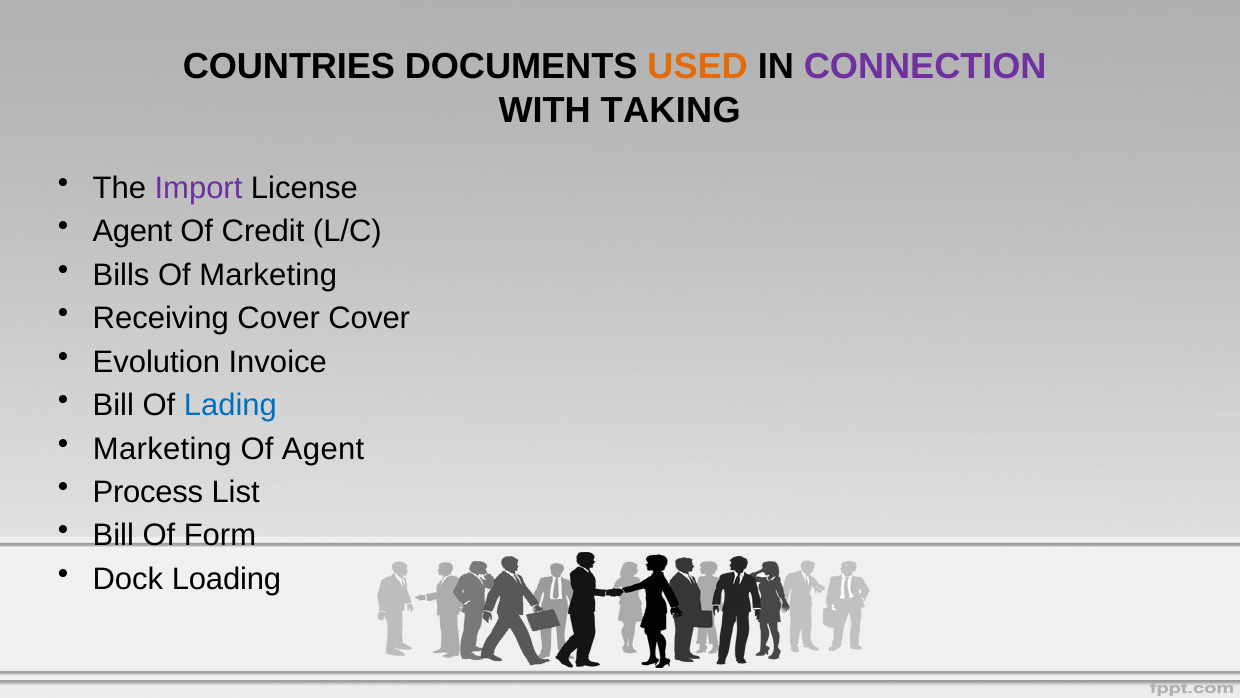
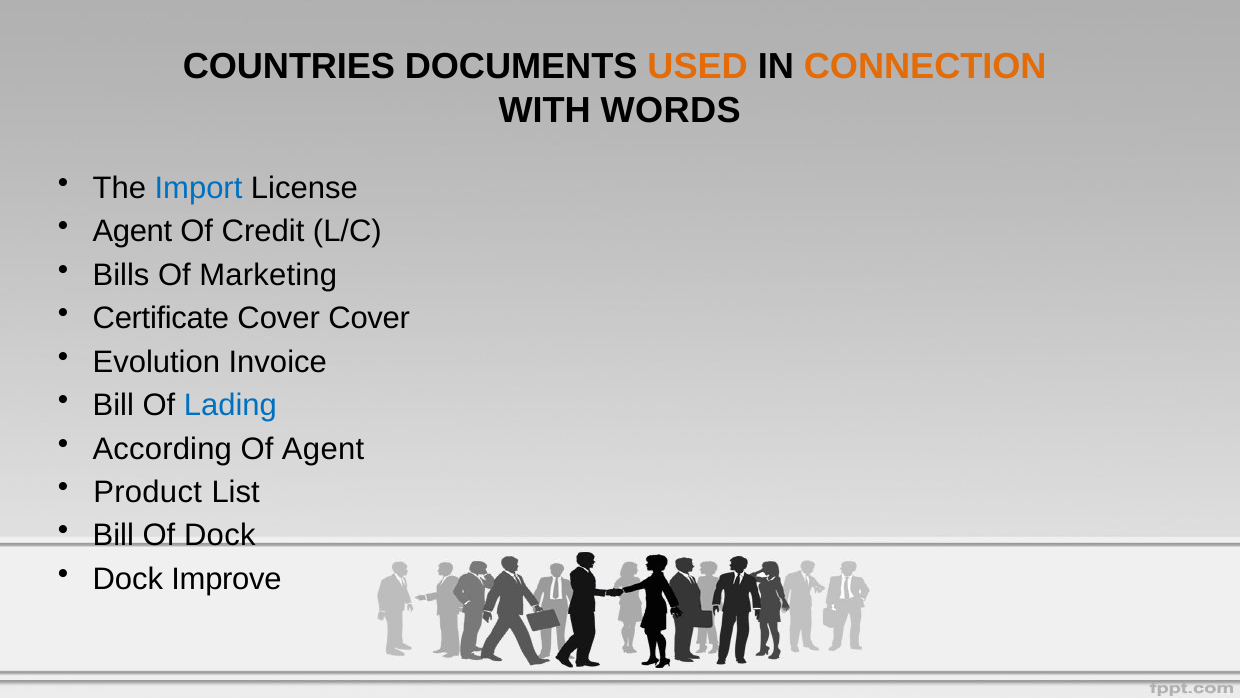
CONNECTION colour: purple -> orange (925, 67)
TAKING: TAKING -> WORDS (671, 110)
Import colour: purple -> blue (199, 188)
Receiving: Receiving -> Certificate (161, 318)
Marketing: Marketing -> According (162, 449)
Process: Process -> Product (148, 492)
Of Form: Form -> Dock (220, 535)
Loading: Loading -> Improve (227, 579)
